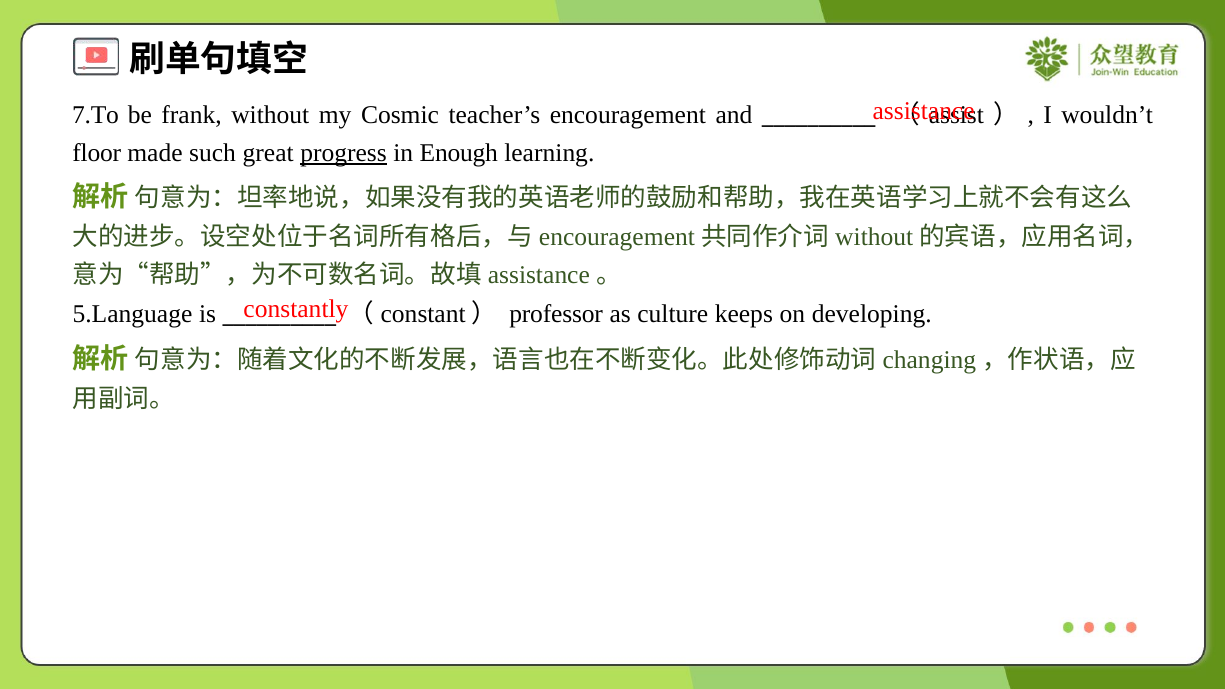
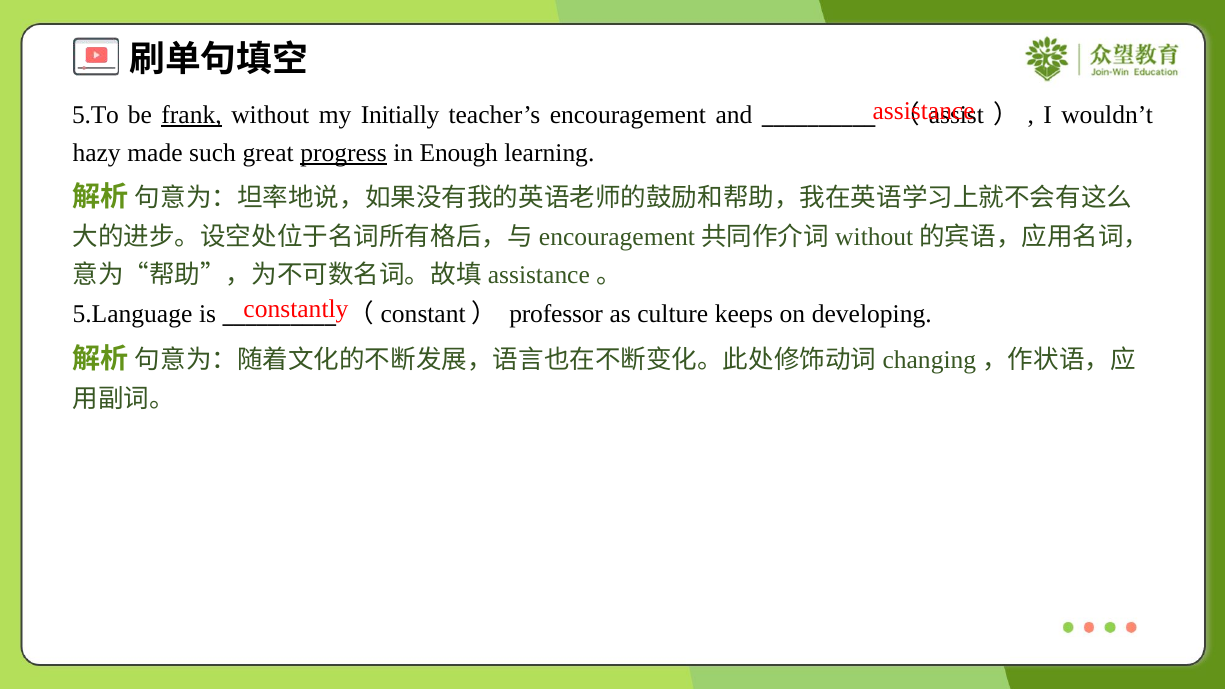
7.To: 7.To -> 5.To (96, 115)
frank underline: none -> present (192, 115)
Cosmic: Cosmic -> Initially (400, 115)
floor: floor -> hazy (97, 153)
